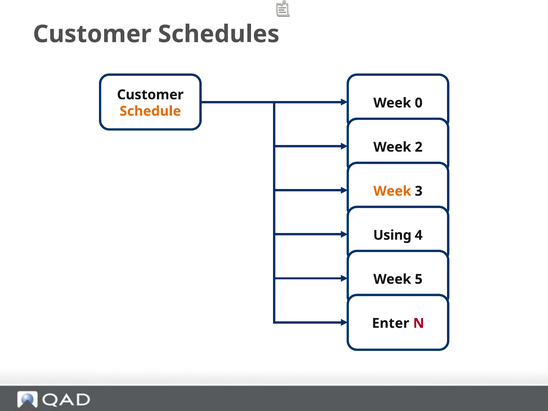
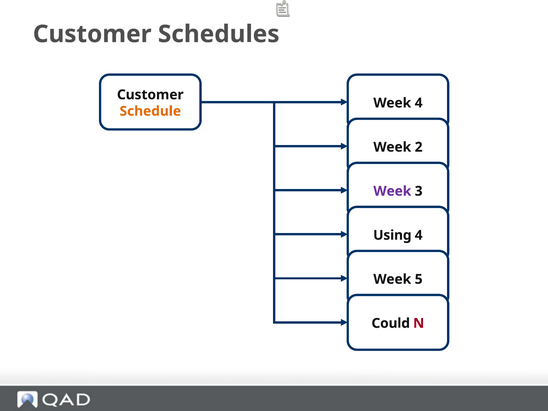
Week 0: 0 -> 4 (419, 103)
Week colour: orange -> purple (392, 191)
Enter: Enter -> Could (391, 323)
